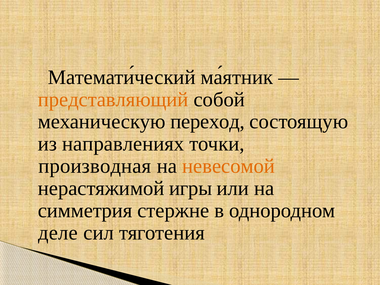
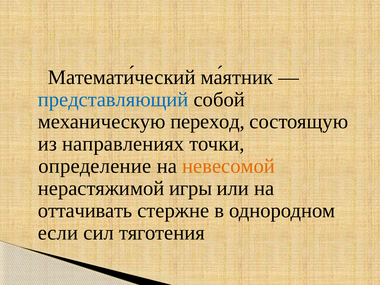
представляющий colour: orange -> blue (113, 99)
производная: производная -> определение (95, 166)
симметрия: симметрия -> оттачивать (85, 211)
деле: деле -> если (58, 233)
